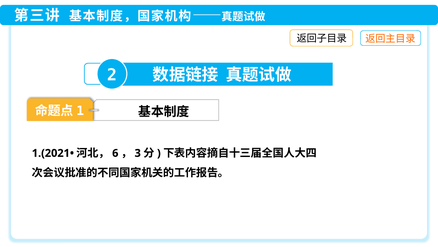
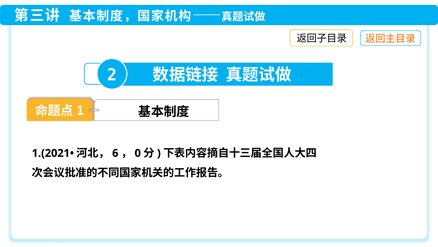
3: 3 -> 0 (138, 153)
